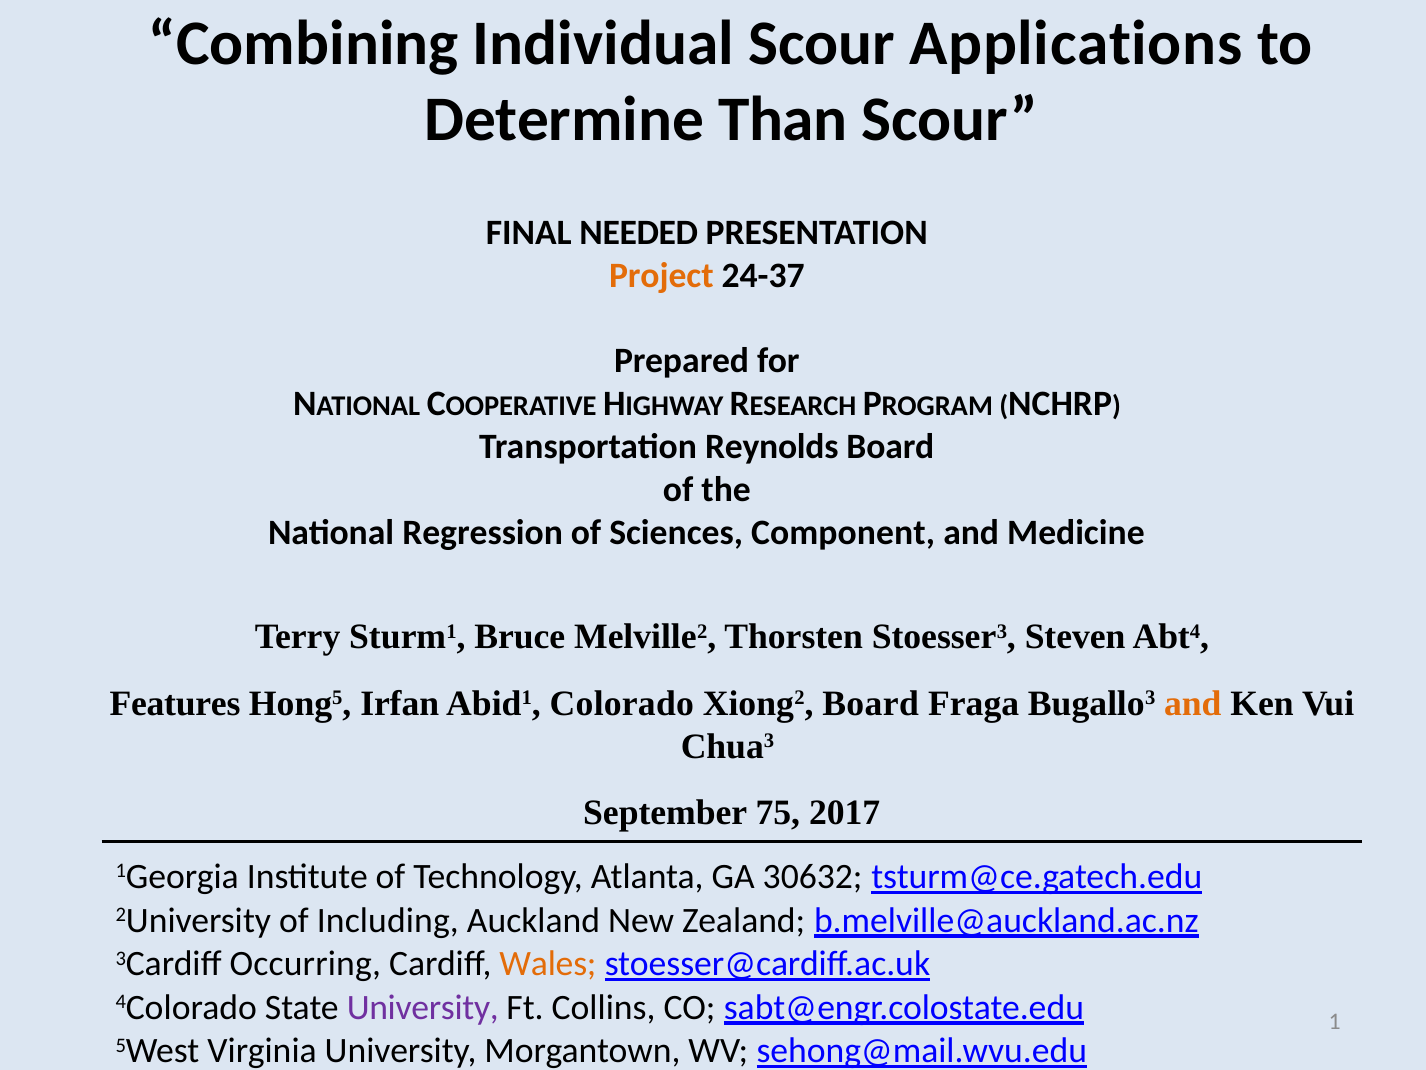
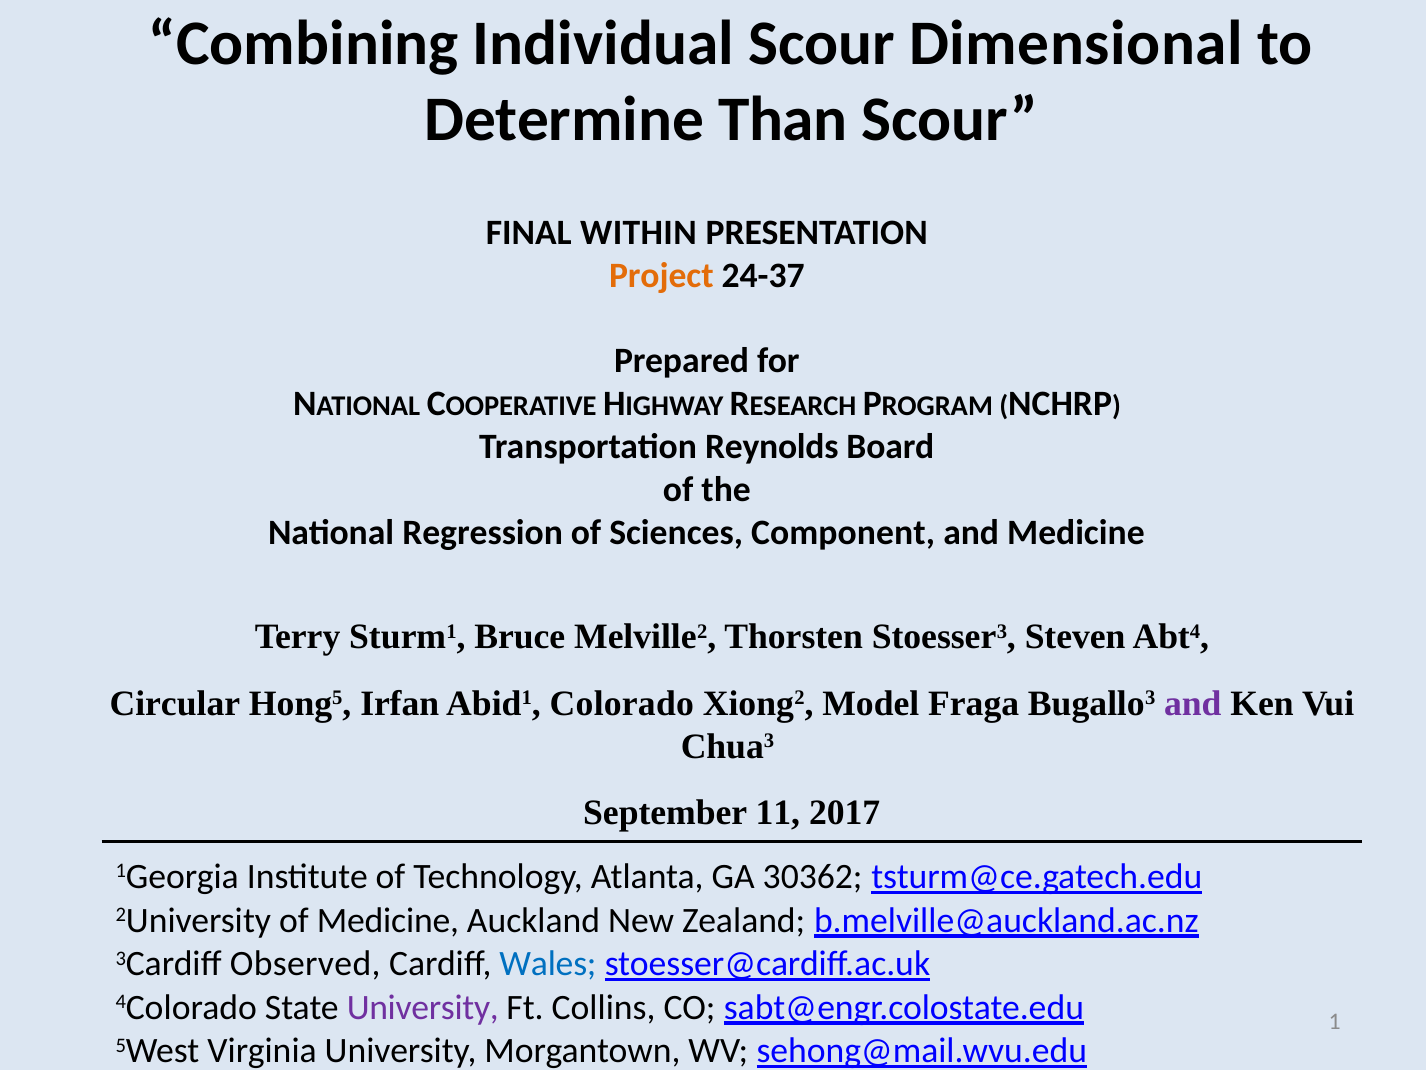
Applications: Applications -> Dimensional (1076, 44)
NEEDED: NEEDED -> WITHIN (638, 233)
Features: Features -> Circular (175, 703)
Xiong2 Board: Board -> Model (871, 703)
and colour: orange -> purple (1193, 703)
75: 75 -> 11 (778, 813)
30632: 30632 -> 30362 (813, 876)
of Including: Including -> Medicine (388, 920)
Occurring: Occurring -> Observed (305, 963)
Wales colour: orange -> blue (548, 963)
